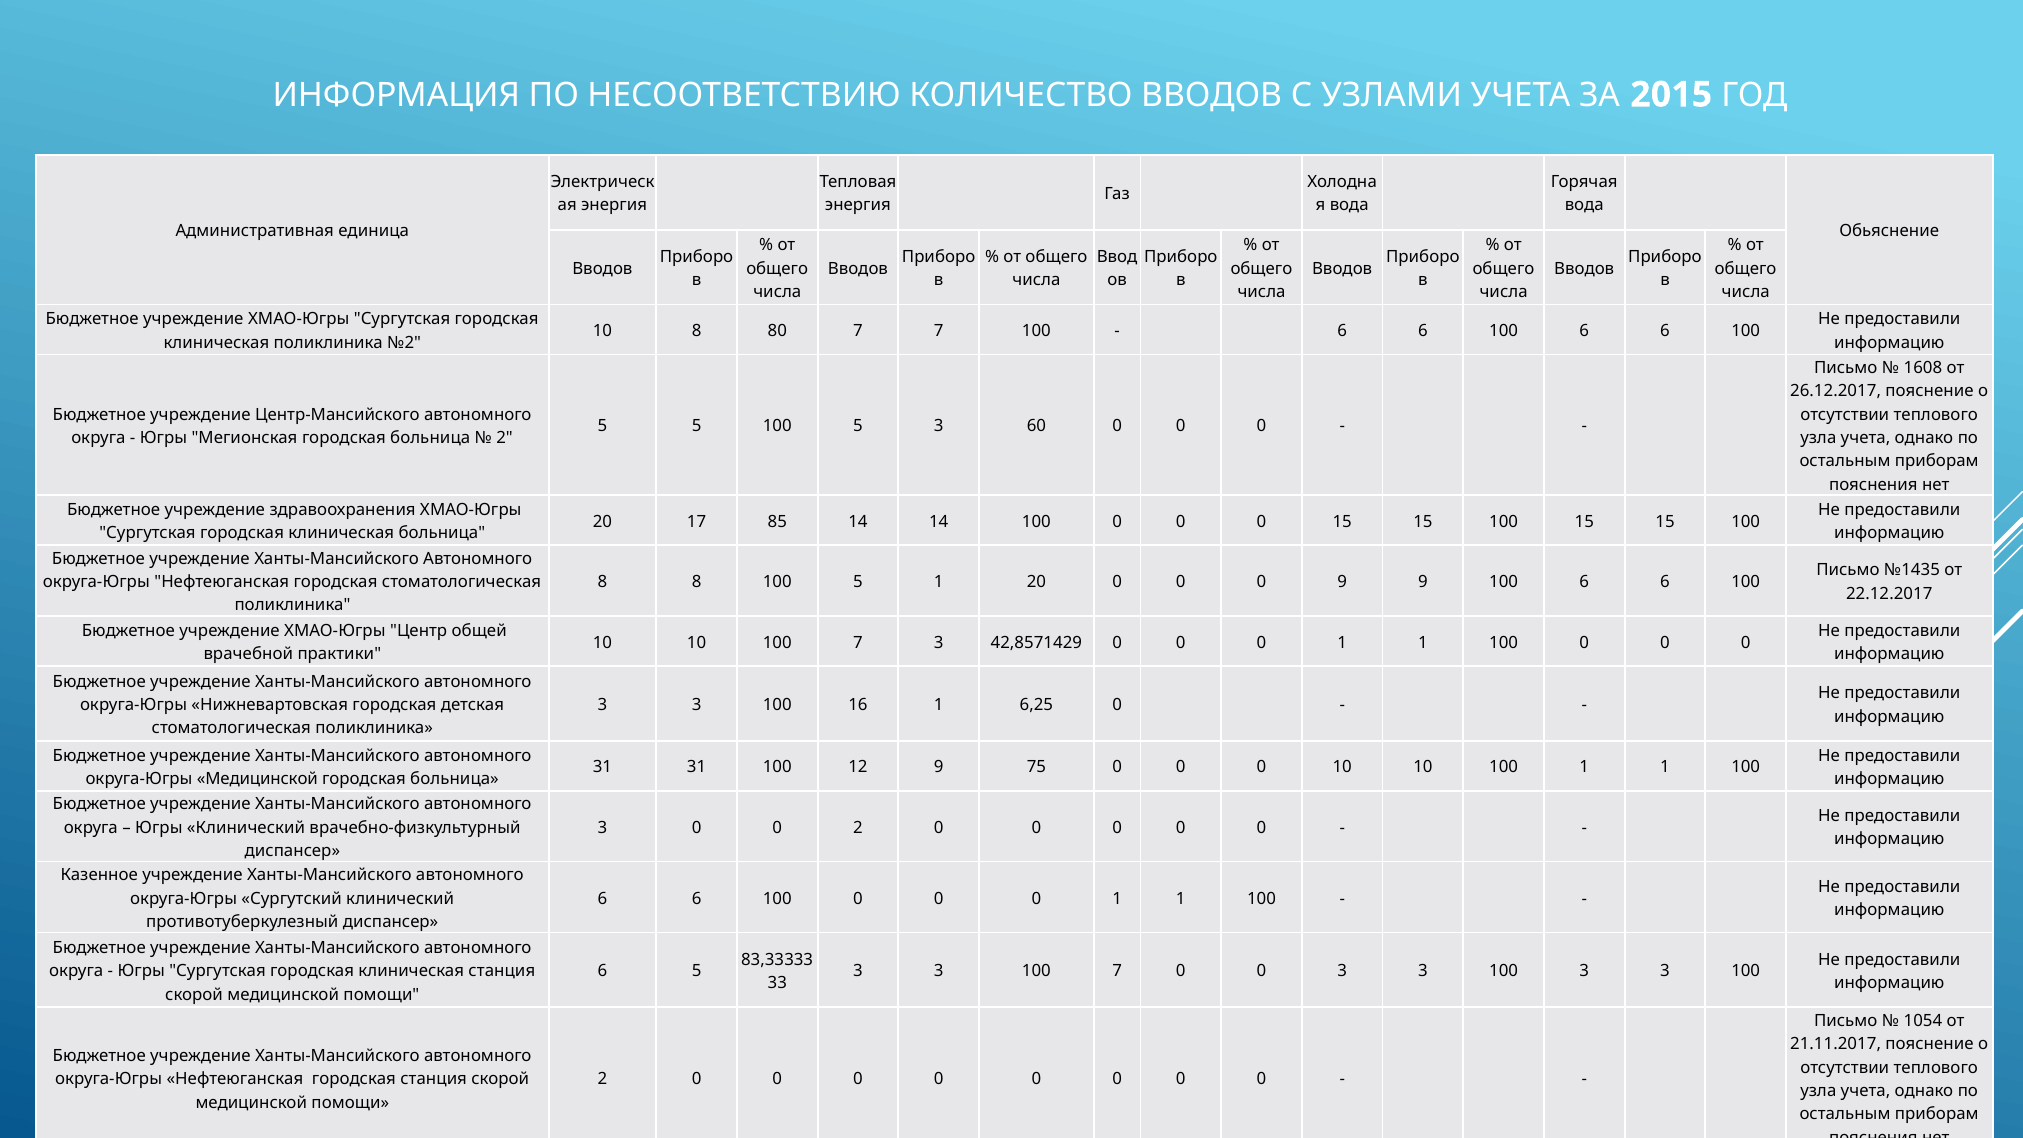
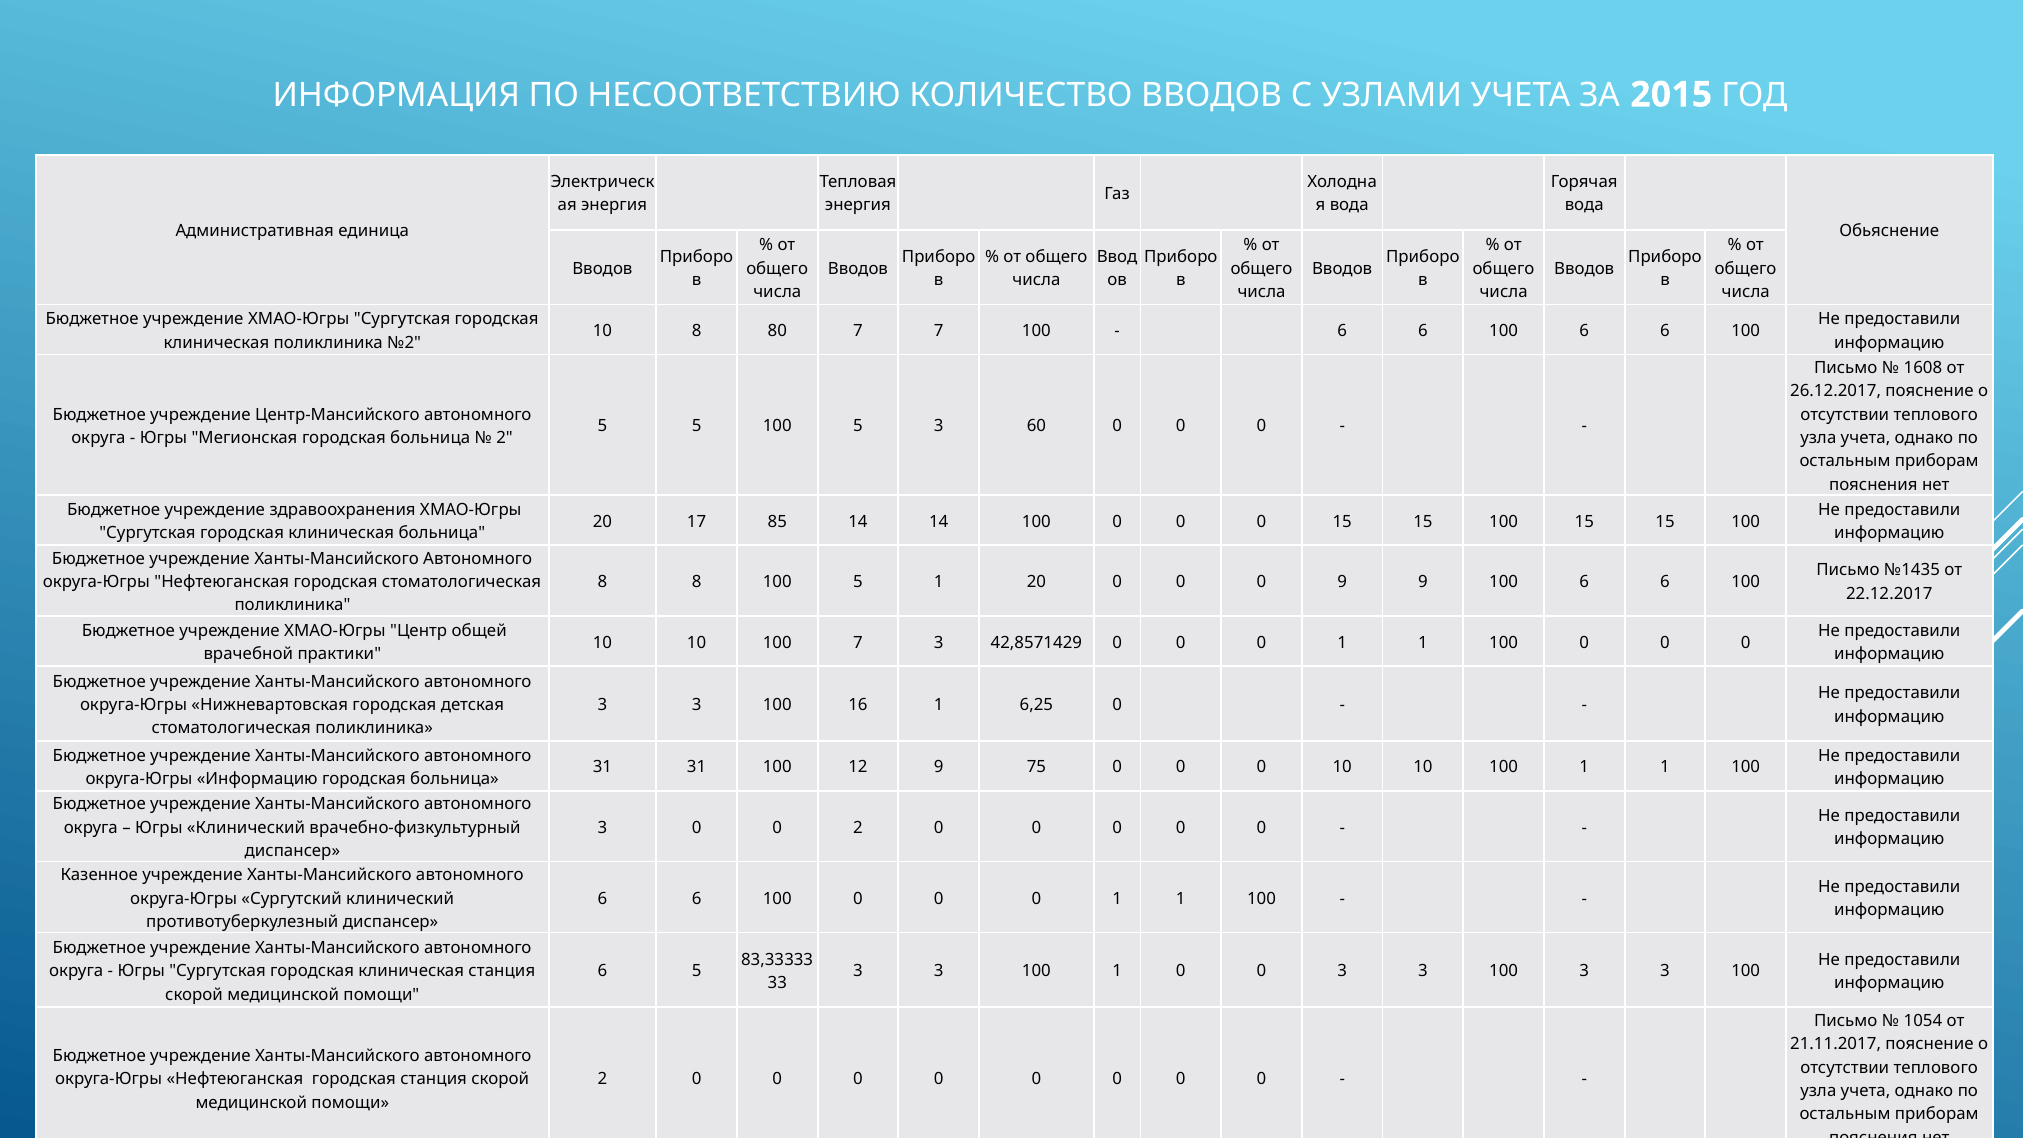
округа-Югры Медицинской: Медицинской -> Информацию (257, 779)
3 100 7: 7 -> 1 (1117, 971)
